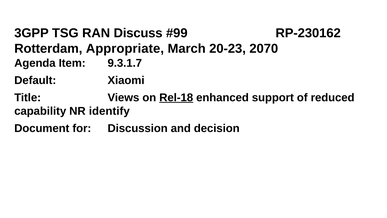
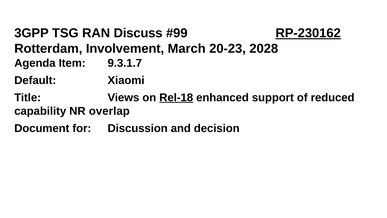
RP-230162 underline: none -> present (308, 33)
Appropriate: Appropriate -> Involvement (125, 49)
2070: 2070 -> 2028 (264, 49)
identify: identify -> overlap (109, 111)
